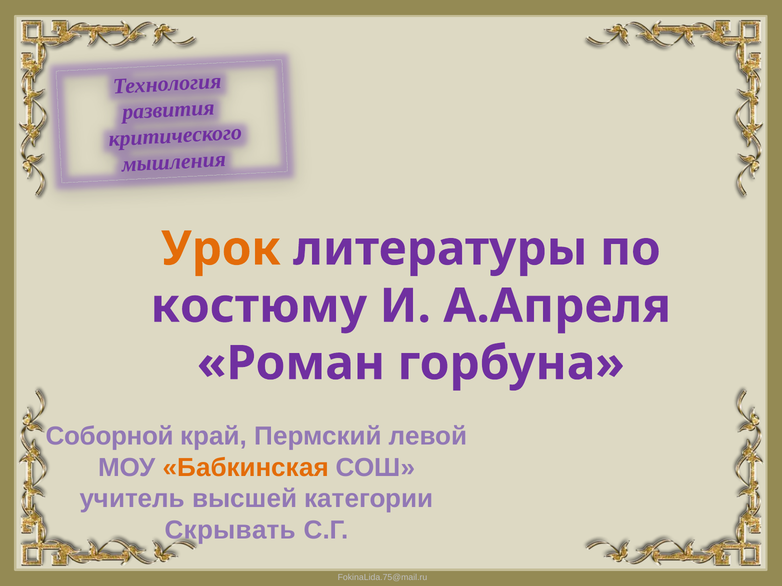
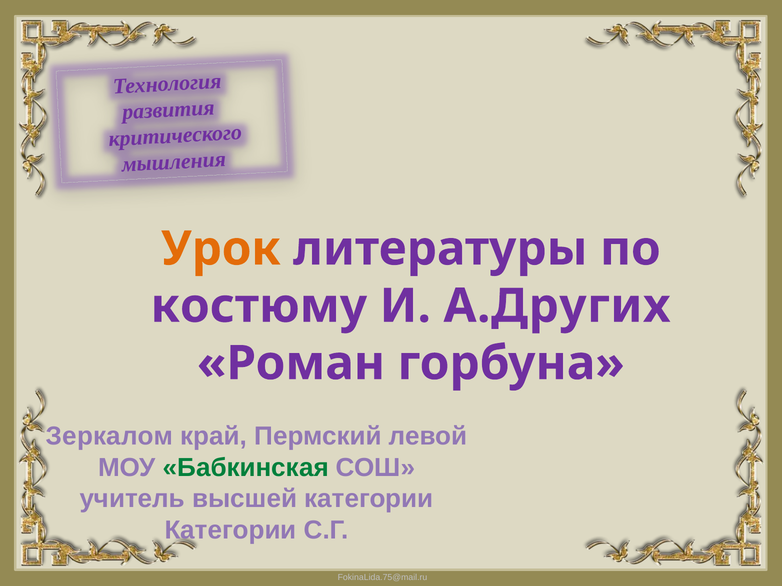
А.Апреля: А.Апреля -> А.Других (557, 306)
Соборной: Соборной -> Зеркалом (110, 437)
Бабкинская colour: orange -> green (246, 468)
Скрывать: Скрывать -> Категории (231, 531)
